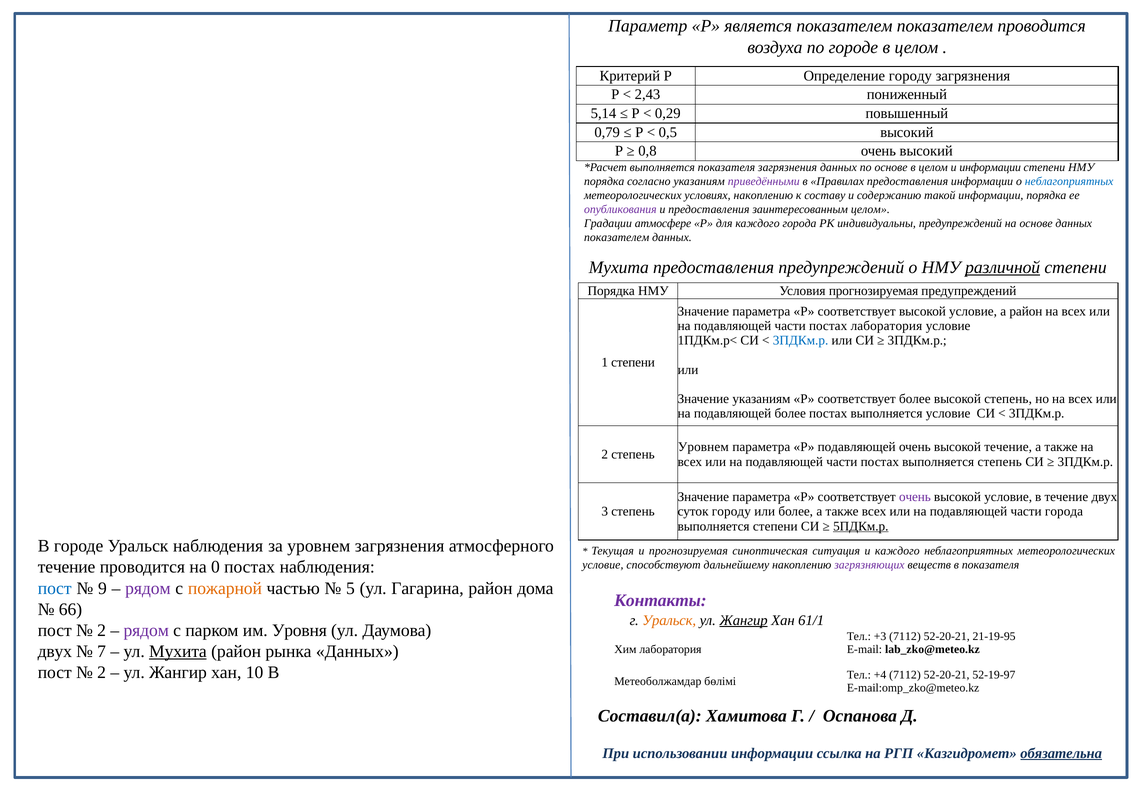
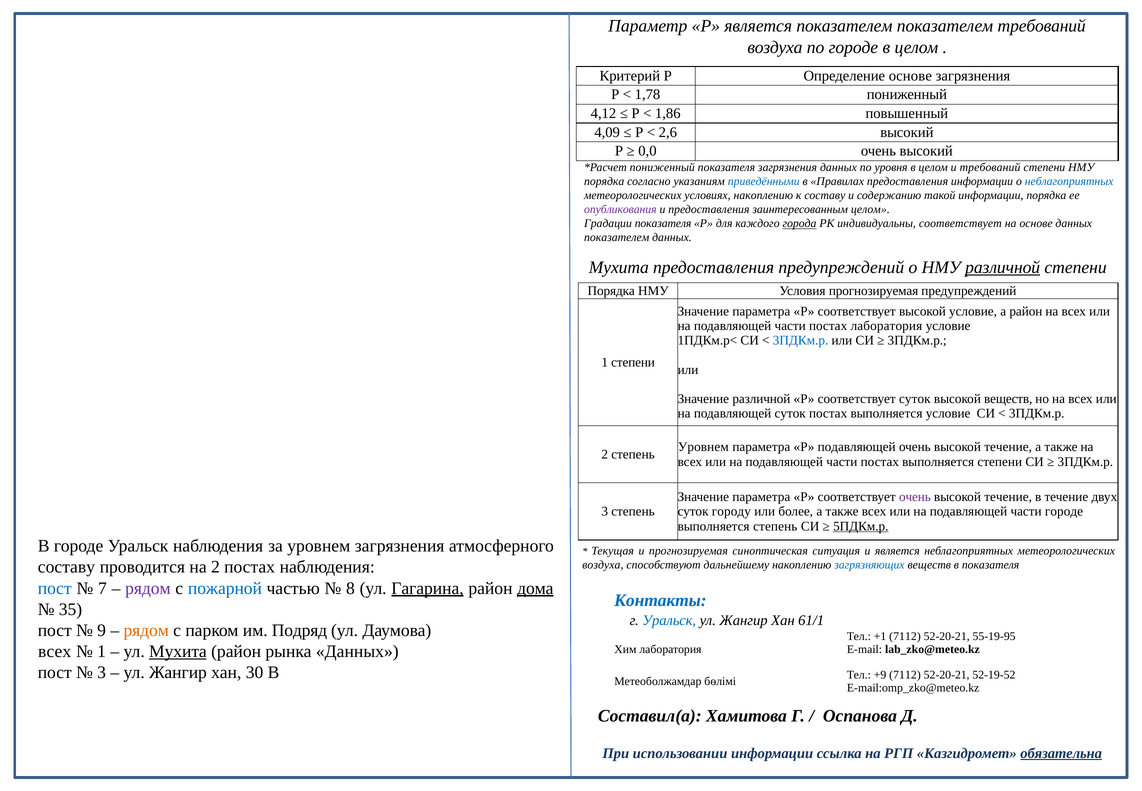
показателем проводится: проводится -> требований (1042, 26)
Определение городу: городу -> основе (910, 76)
2,43: 2,43 -> 1,78 (648, 95)
5,14: 5,14 -> 4,12 (603, 113)
0,29: 0,29 -> 1,86 (668, 113)
0,79: 0,79 -> 4,09 (607, 132)
0,5: 0,5 -> 2,6 (668, 132)
0,8: 0,8 -> 0,0 (647, 151)
выполняется: выполняется -> пониженный (662, 167)
по основе: основе -> уровня (891, 167)
и информации: информации -> требований (990, 167)
приведёнными colour: purple -> blue (764, 181)
Градации атмосфере: атмосфере -> показателя (663, 223)
города underline: none -> present (799, 223)
индивидуальны предупреждений: предупреждений -> соответствует (960, 223)
Значение указаниям: указаниям -> различной (761, 399)
соответствует более: более -> суток (915, 399)
высокой степень: степень -> веществ (1008, 399)
подавляющей более: более -> суток (790, 413)
выполняется степень: степень -> степени (1000, 462)
условие: условие -> течение (1008, 497)
части города: города -> городе (1064, 511)
выполняется степени: степени -> степень (775, 526)
и каждого: каждого -> является (897, 551)
течение: течение -> составу (66, 567)
на 0: 0 -> 2 (215, 567)
условие: условие -> воздуха (603, 565)
загрязняющих colour: purple -> blue (869, 565)
9: 9 -> 7 (102, 588)
пожарной colour: orange -> blue (225, 588)
5: 5 -> 8 (351, 588)
Гагарина underline: none -> present (427, 588)
дома underline: none -> present (535, 588)
Контакты colour: purple -> blue (660, 600)
66: 66 -> 35 (71, 609)
Уральск colour: orange -> blue (669, 620)
Жангир underline: present -> none (744, 620)
2: 2 -> 9 (102, 630)
рядом colour: purple -> orange (146, 630)
Уровня: Уровня -> Подряд (299, 630)
+3: +3 -> +1 (880, 636)
21-19-95: 21-19-95 -> 55-19-95 (994, 636)
двух: двух -> всех (55, 651)
7: 7 -> 1 (102, 651)
2: 2 -> 3 (102, 672)
10: 10 -> 30 (255, 672)
+4: +4 -> +9 (880, 675)
52-19-97: 52-19-97 -> 52-19-52 (994, 675)
